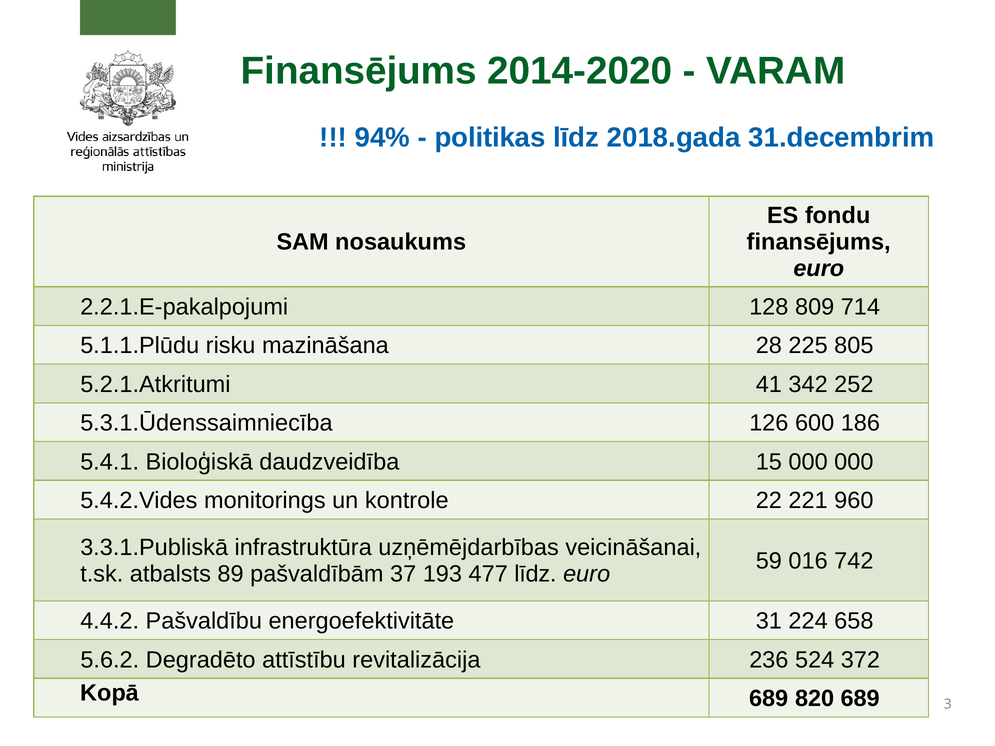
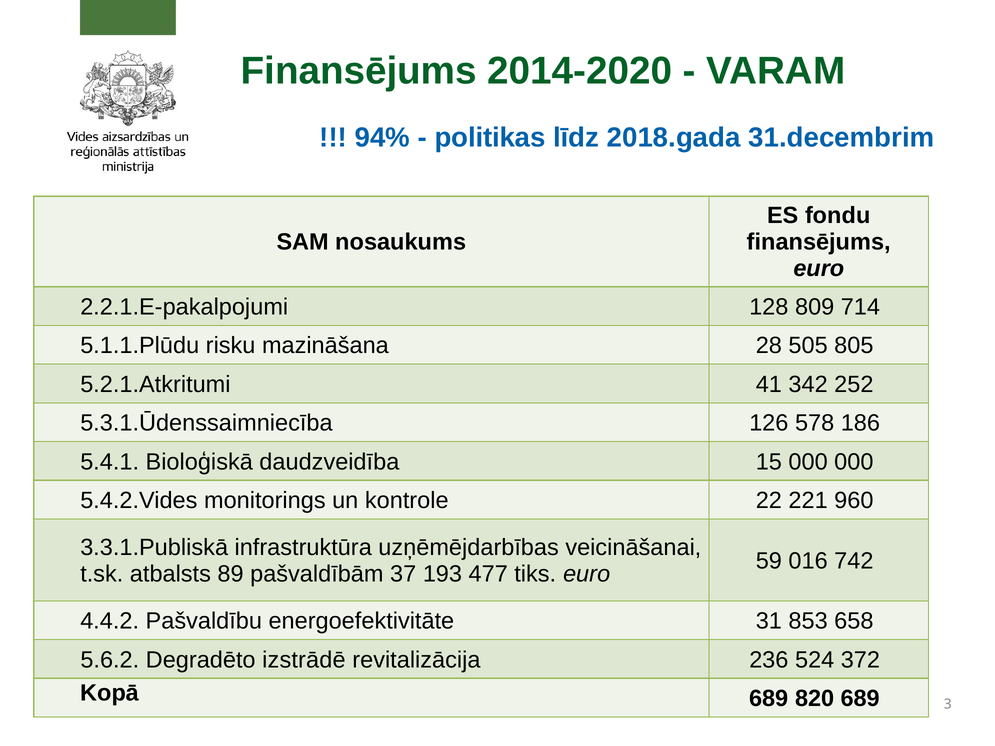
225: 225 -> 505 (808, 346)
600: 600 -> 578 (815, 423)
477 līdz: līdz -> tiks (535, 574)
224: 224 -> 853 (808, 621)
attīstību: attīstību -> izstrādē (304, 660)
